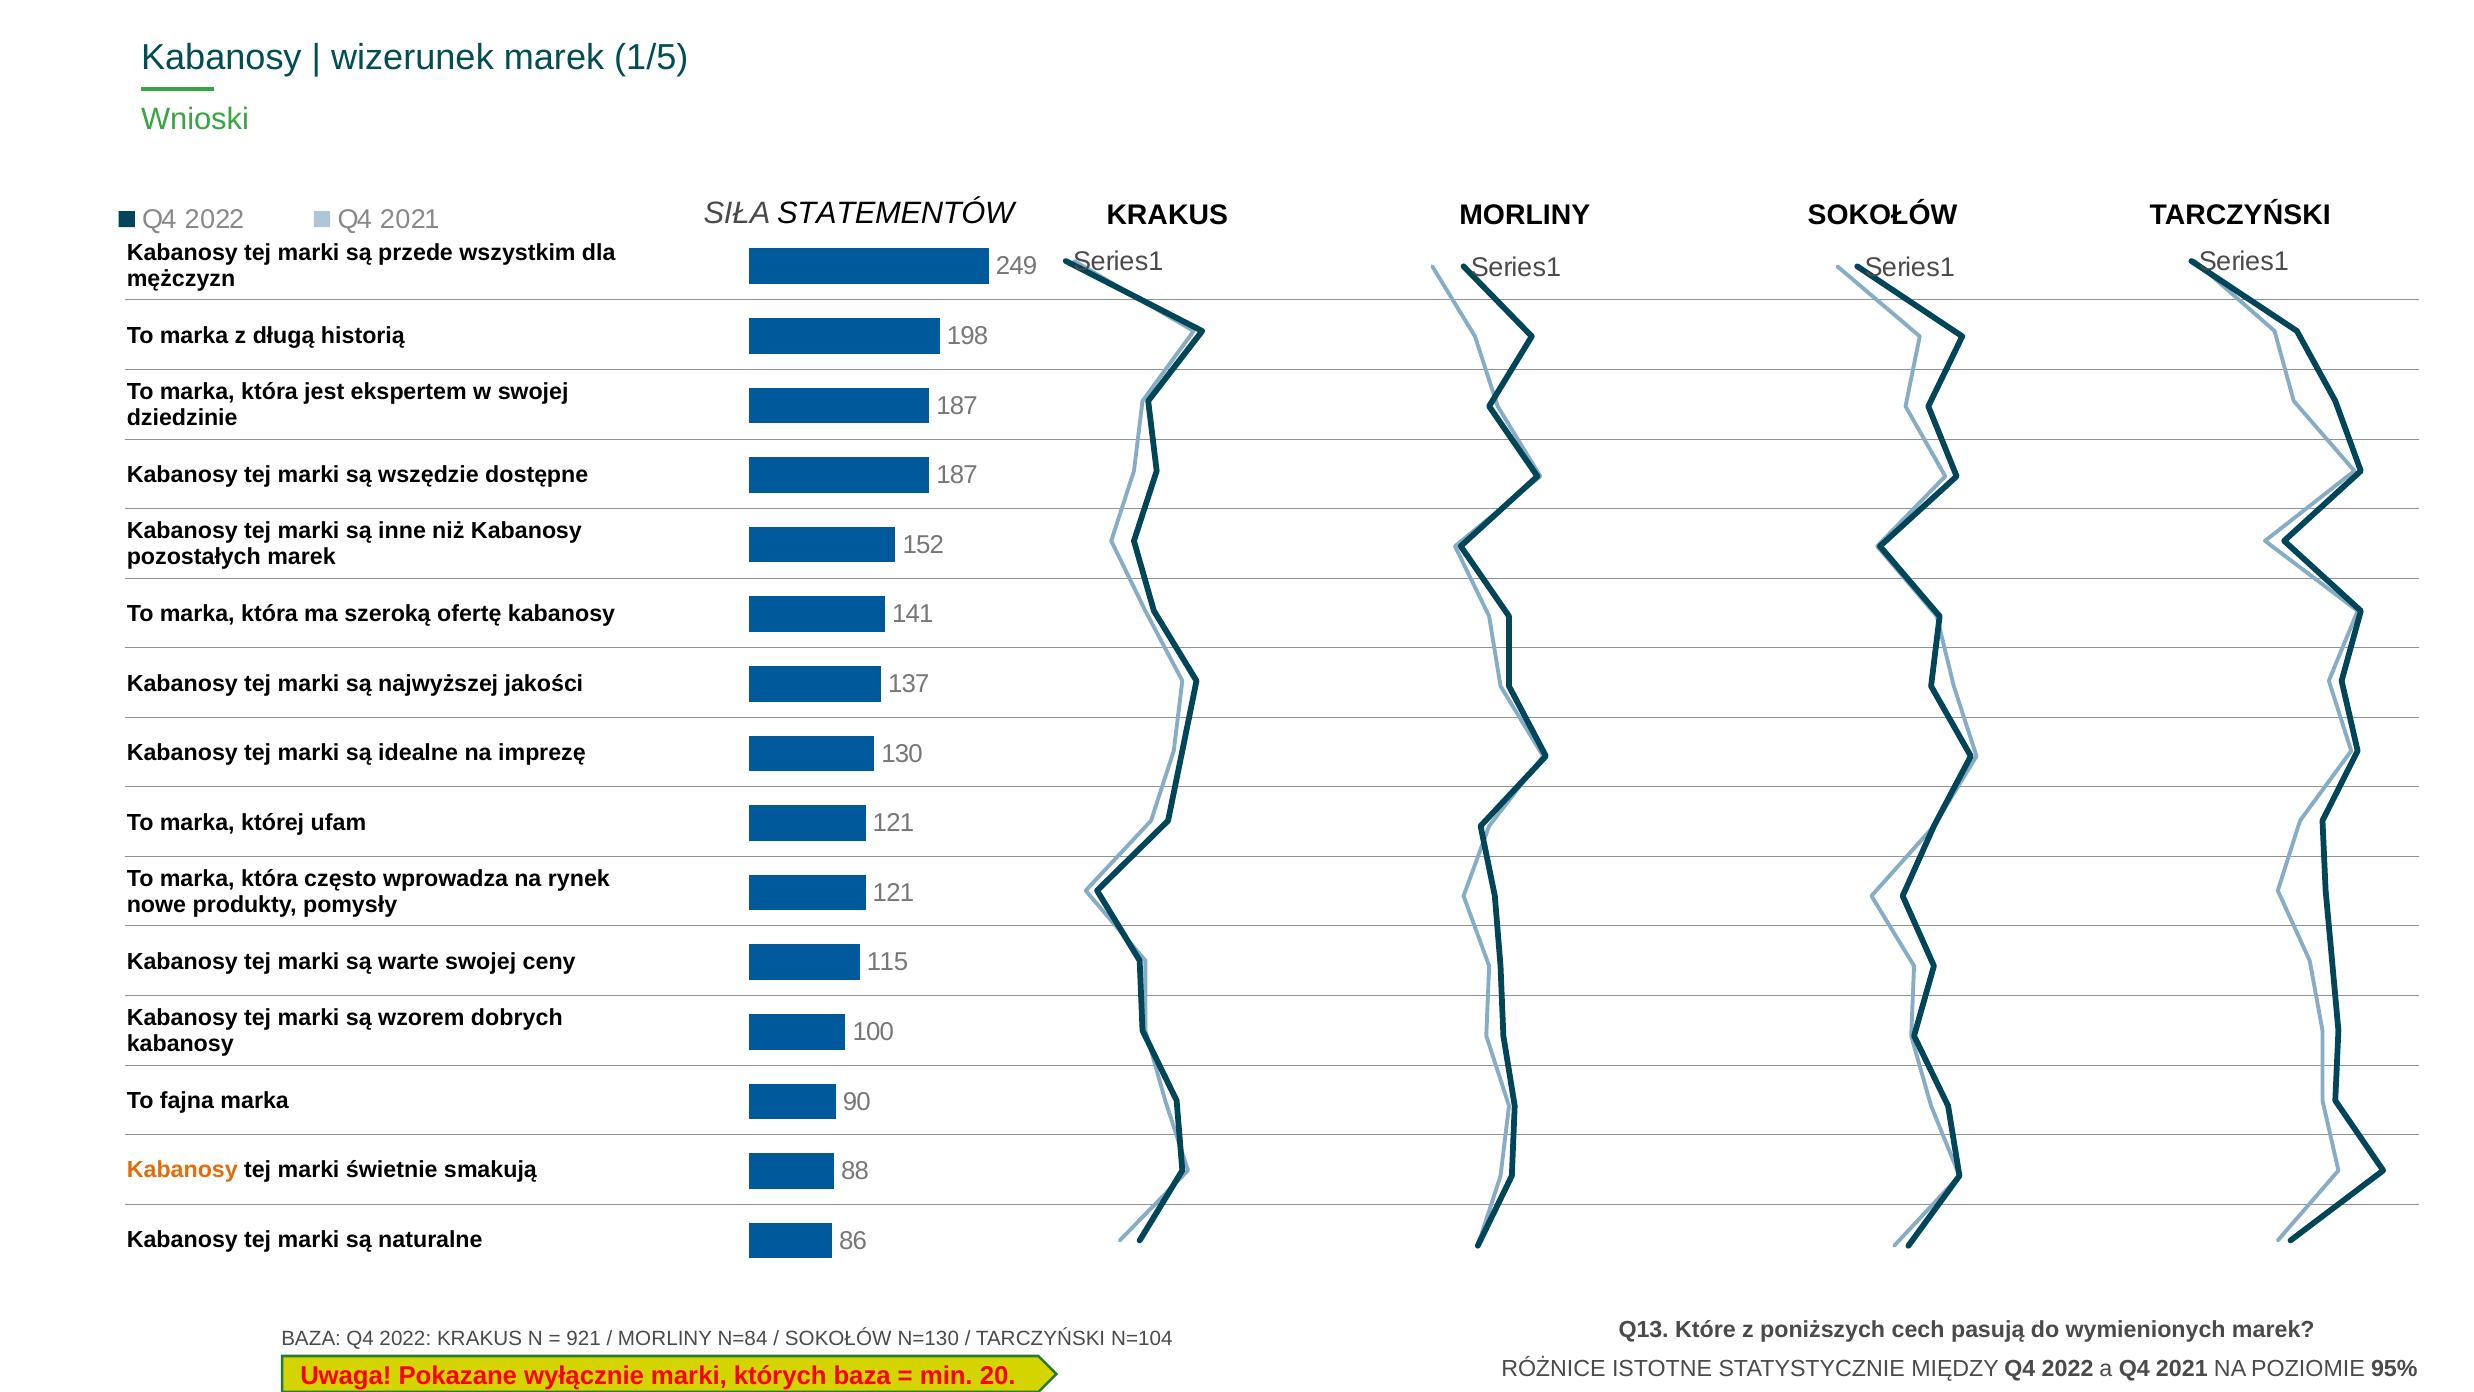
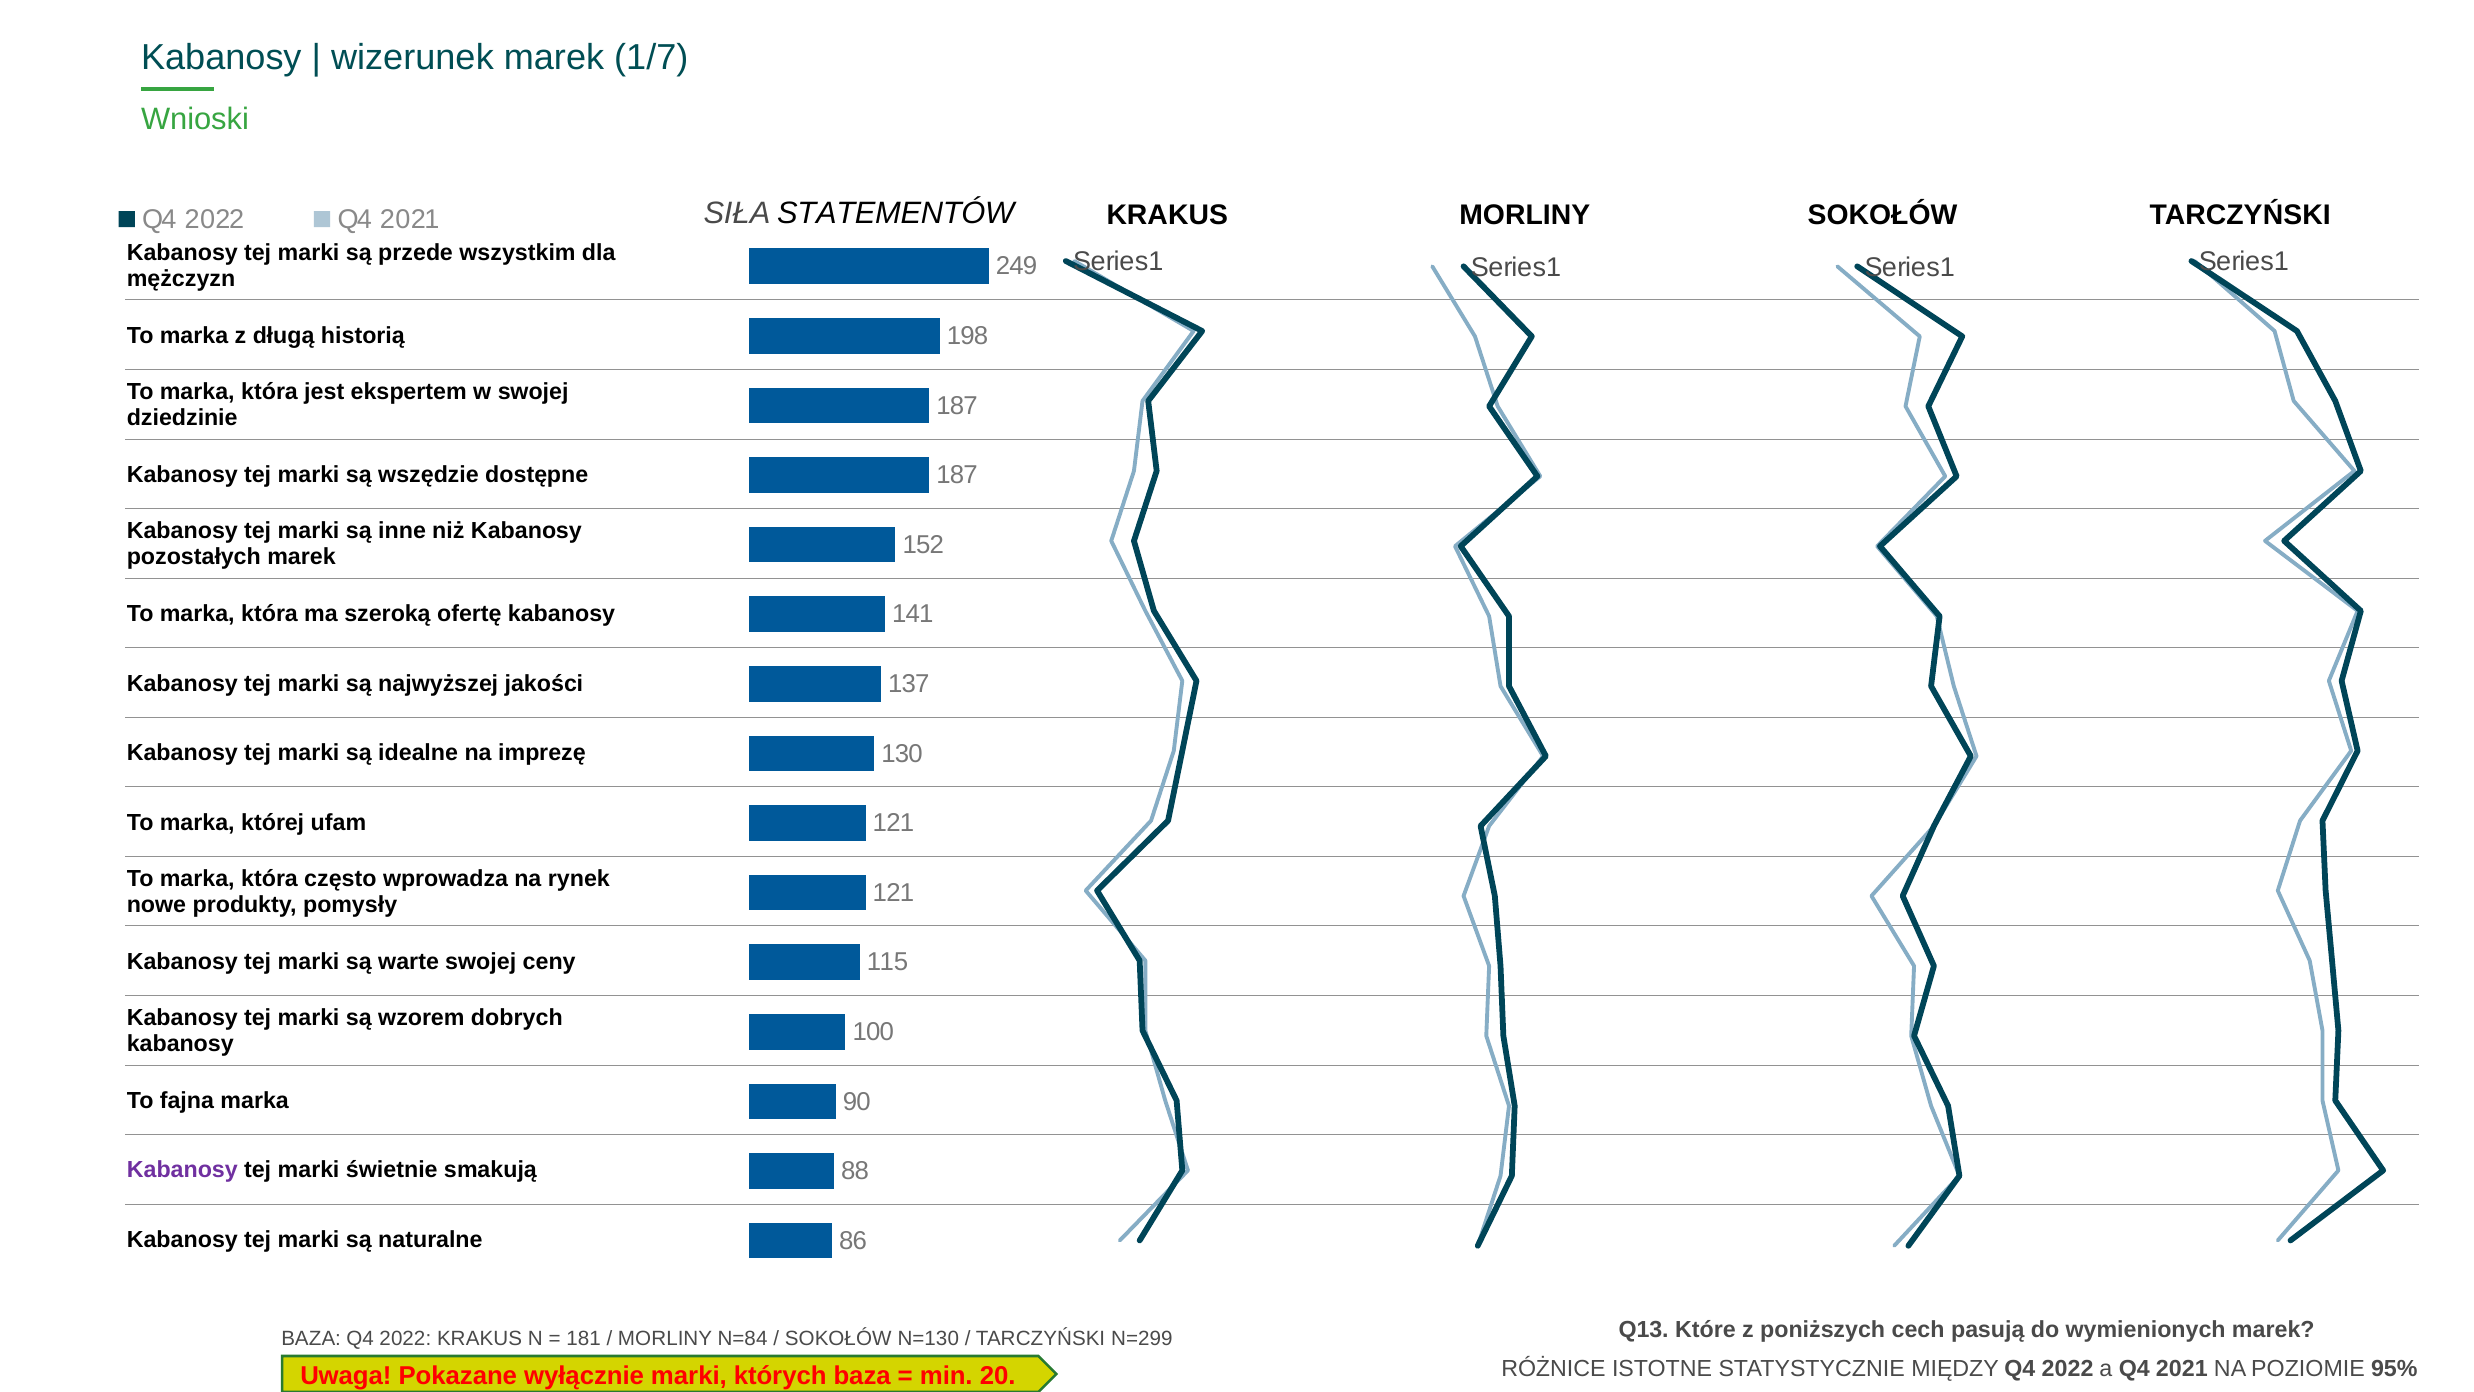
1/5: 1/5 -> 1/7 (651, 57)
Kabanosy colour: orange -> purple (182, 1170)
921: 921 -> 181 (584, 1338)
N=104: N=104 -> N=299 (1142, 1338)
